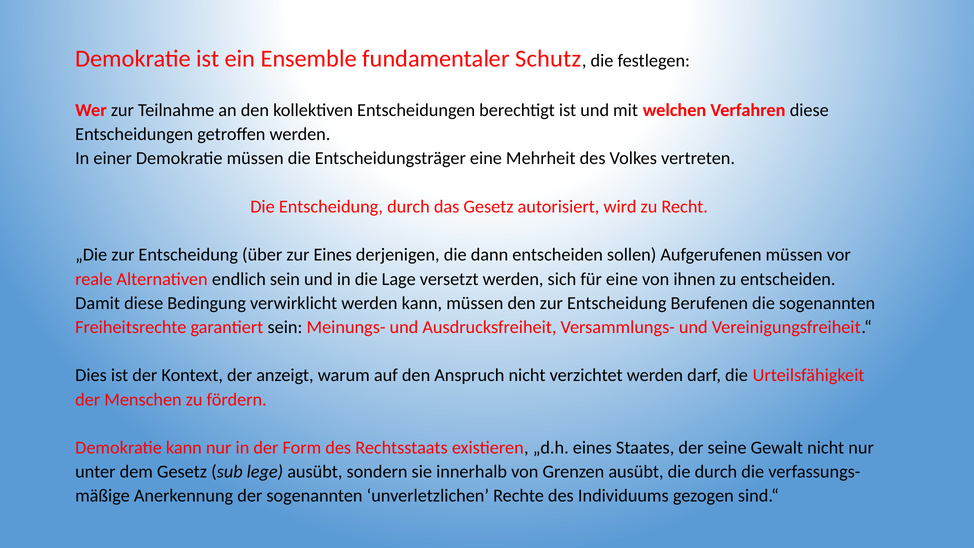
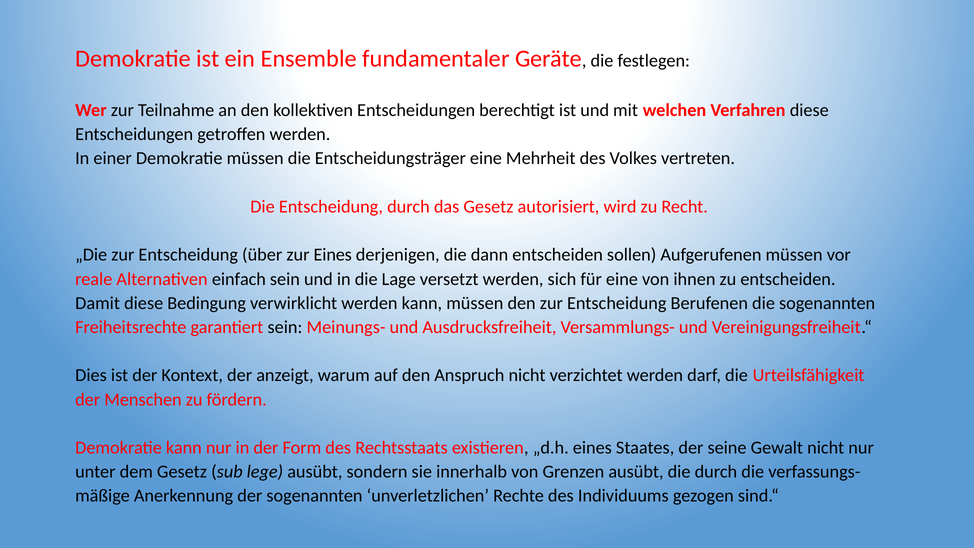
Schutz: Schutz -> Geräte (549, 59)
endlich: endlich -> einfach (239, 279)
